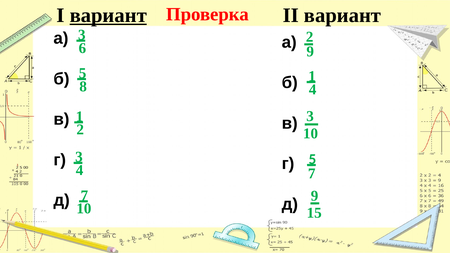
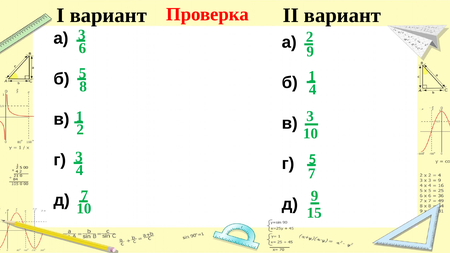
вариант underline: present -> none (108, 15)
